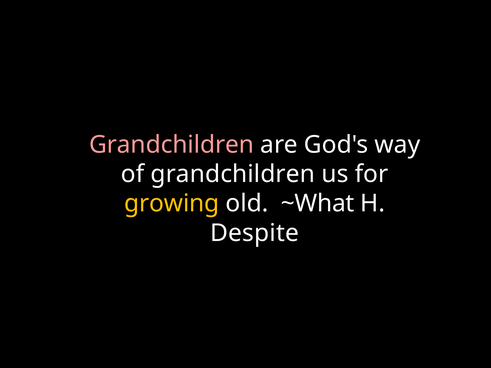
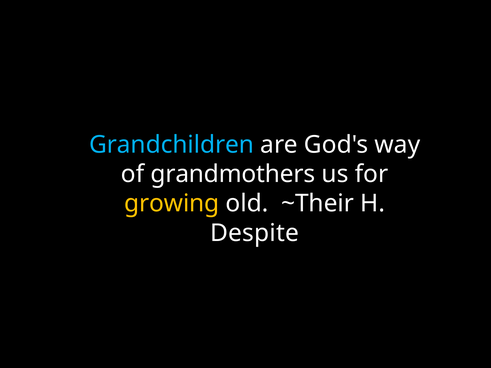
Grandchildren colour: pink -> light blue (172, 145)
of grandchildren: grandchildren -> grandmothers (233, 174)
~What: ~What -> ~Their (318, 204)
